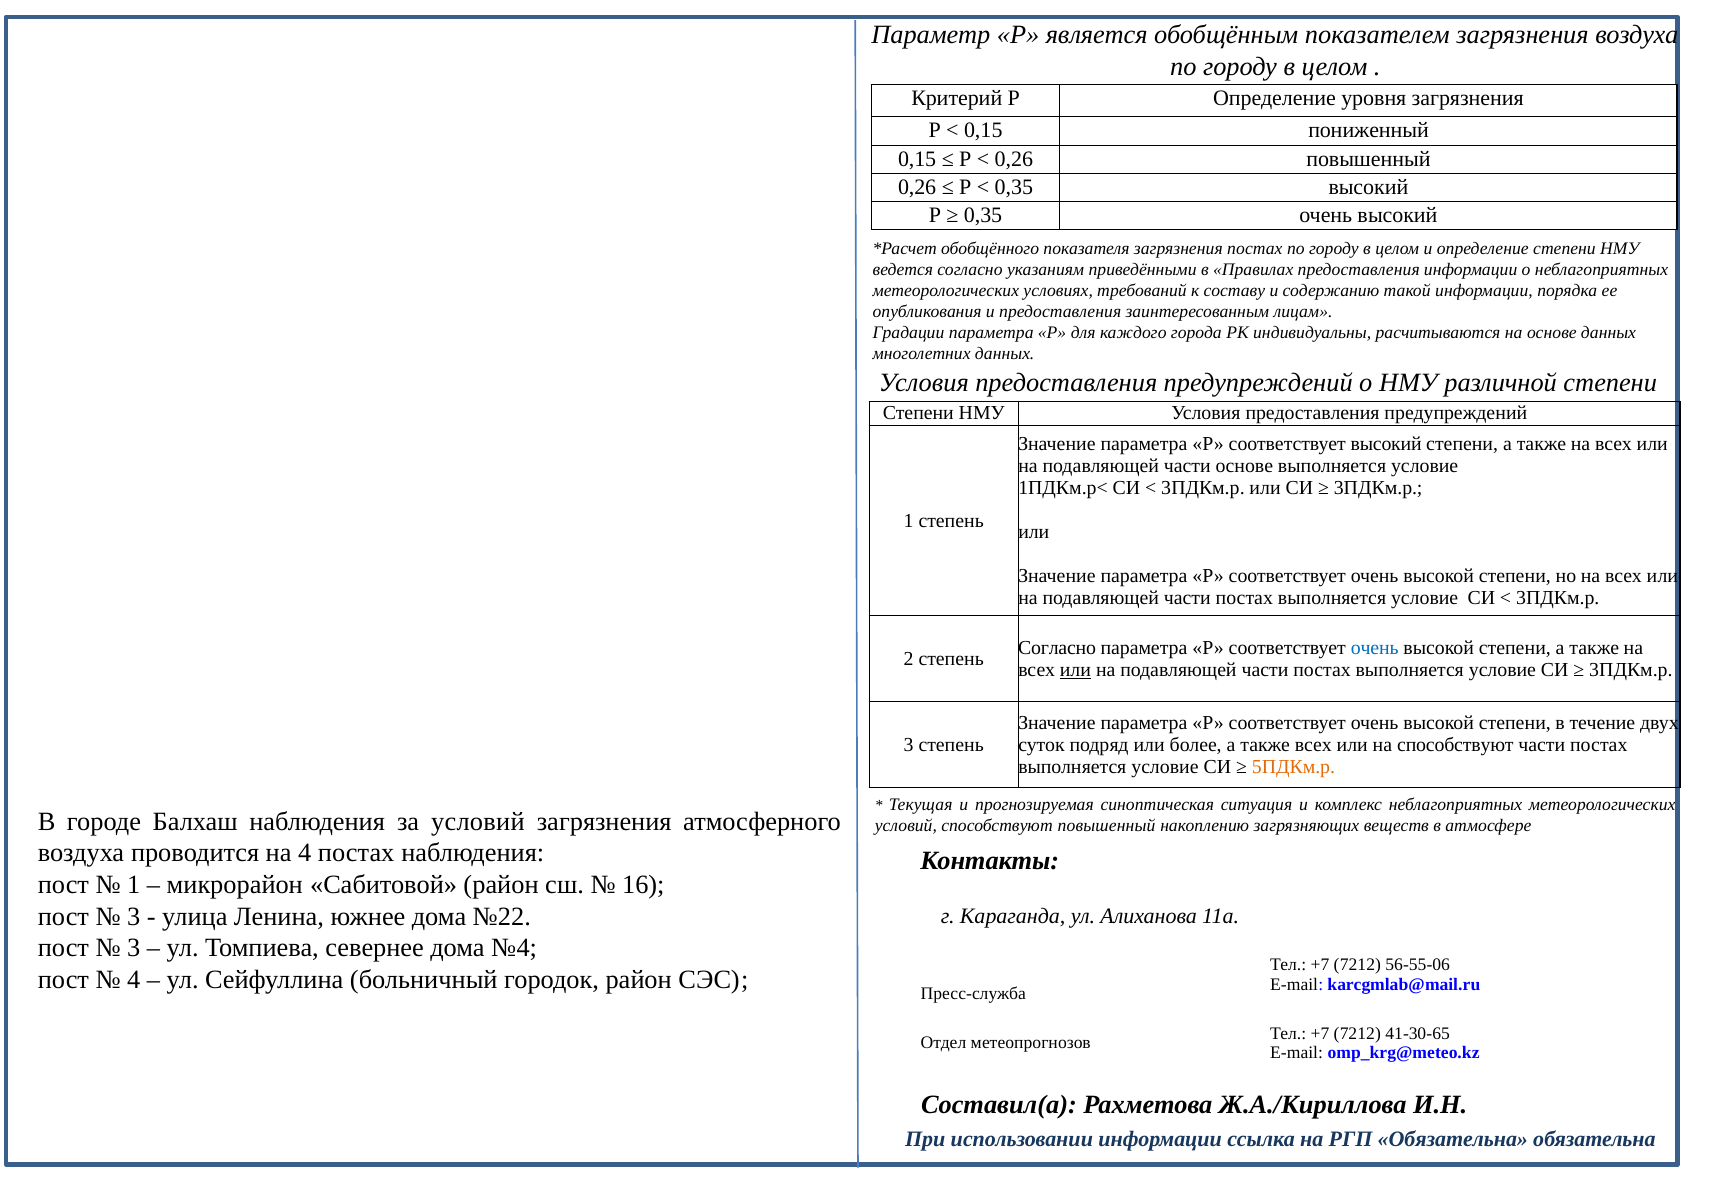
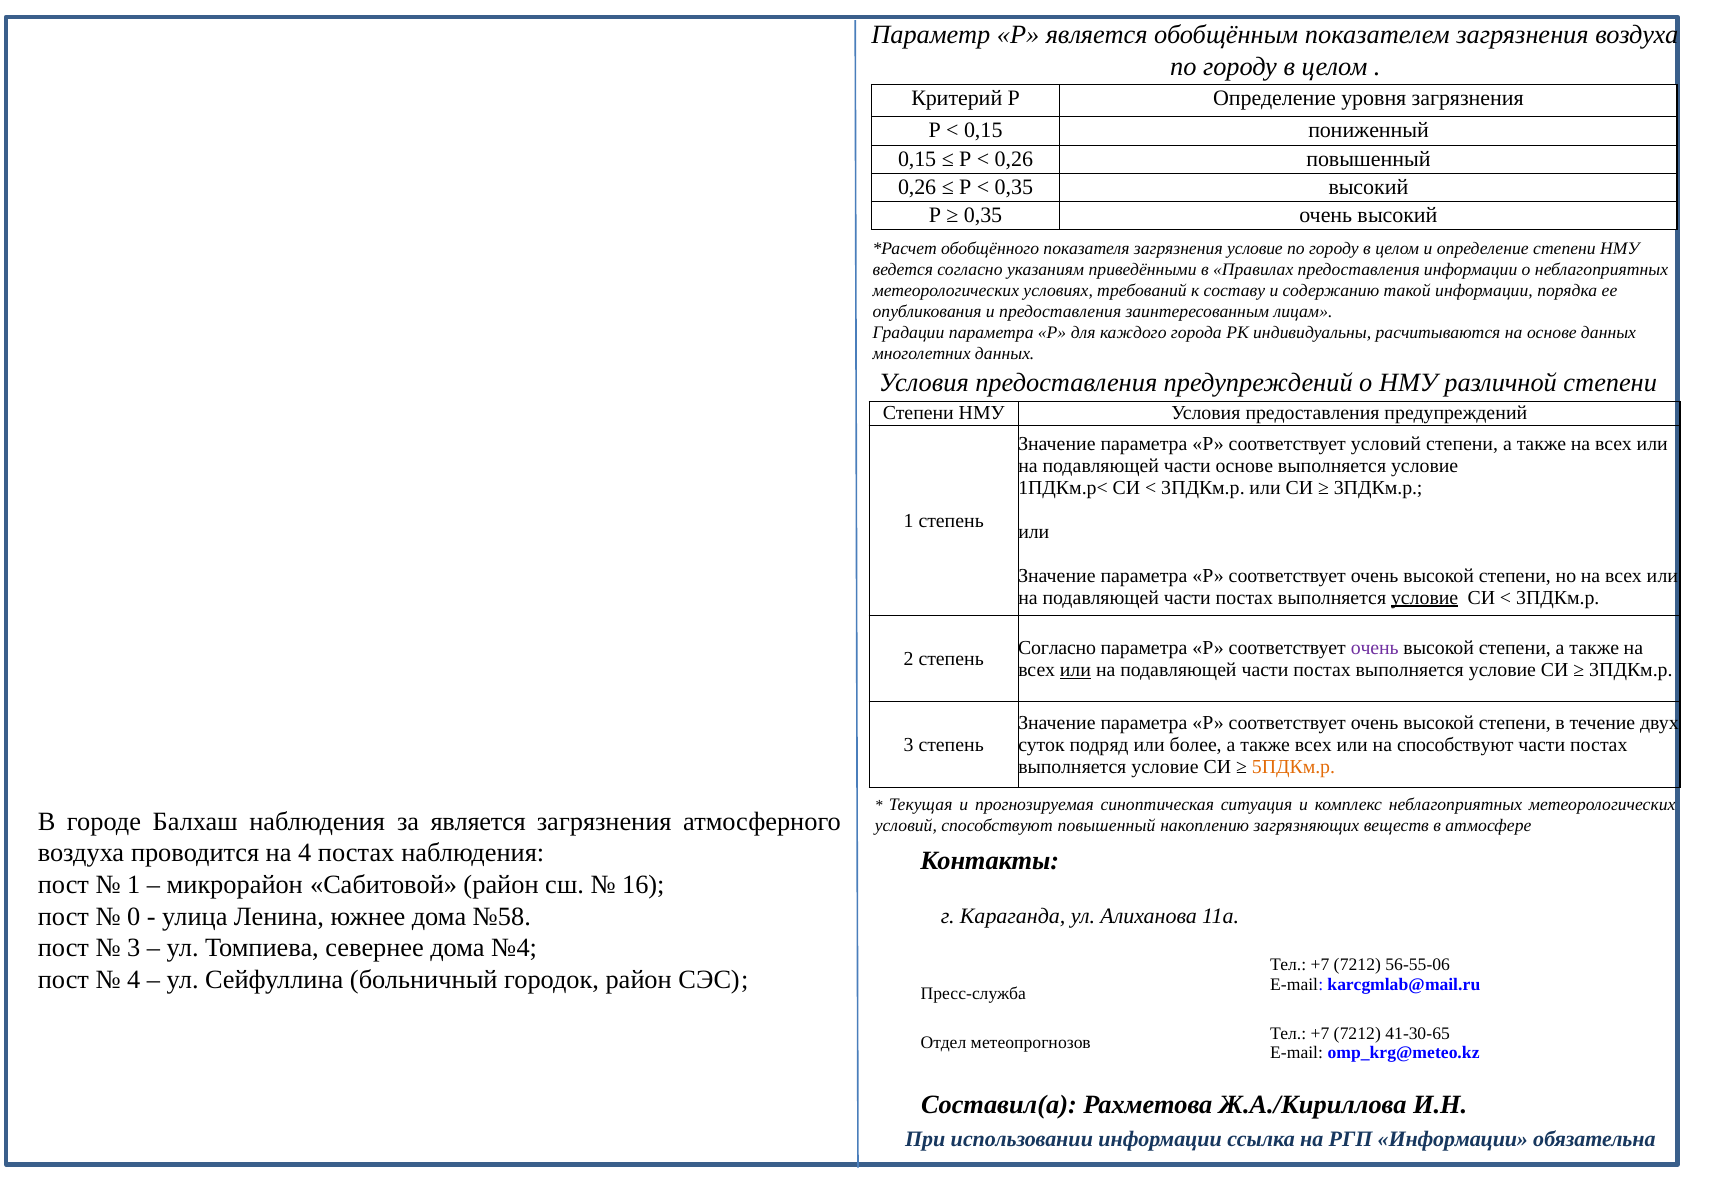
загрязнения постах: постах -> условие (1255, 248)
соответствует высокий: высокий -> условий (1386, 444)
условие underline: none -> present (1425, 597)
очень colour: blue -> purple (1375, 648)
за условий: условий -> является (478, 821)
3: 3 -> 0 (134, 916)
№22: №22 -> №58 (502, 916)
РГП Обязательна: Обязательна -> Информации (1453, 1139)
